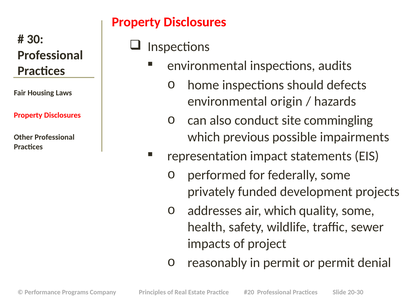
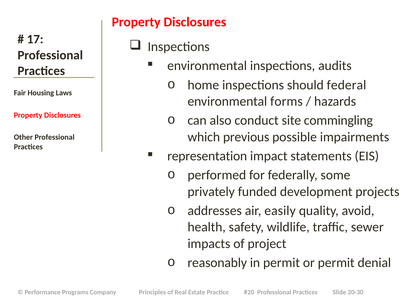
30: 30 -> 17 (35, 39)
defects: defects -> federal (347, 85)
origin: origin -> forms (286, 101)
air which: which -> easily (280, 211)
quality some: some -> avoid (358, 211)
